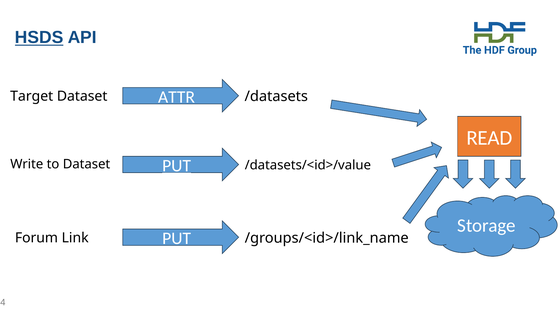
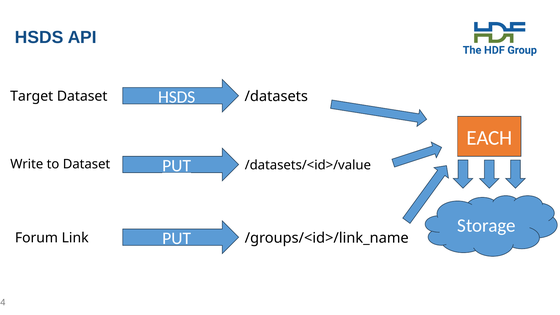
HSDS underline: present -> none (39, 38)
ATTR: ATTR -> HSDS (177, 97)
READ: READ -> EACH (489, 138)
